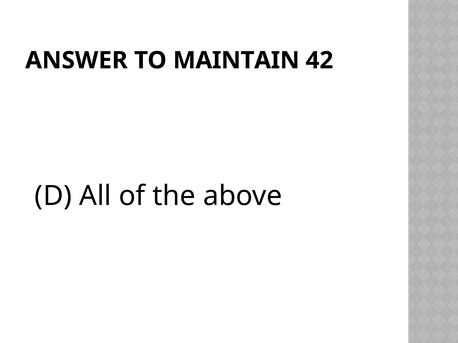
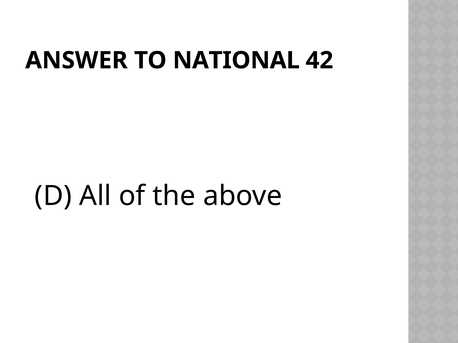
MAINTAIN: MAINTAIN -> NATIONAL (236, 60)
